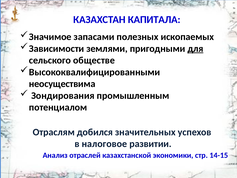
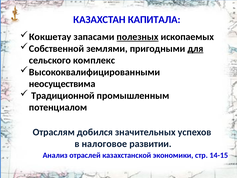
Значимое: Значимое -> Кокшетау (50, 37)
полезных underline: none -> present (138, 37)
Зависимости: Зависимости -> Собственной (57, 49)
обществе: обществе -> комплекс (94, 60)
Зондирования: Зондирования -> Традиционной (63, 95)
